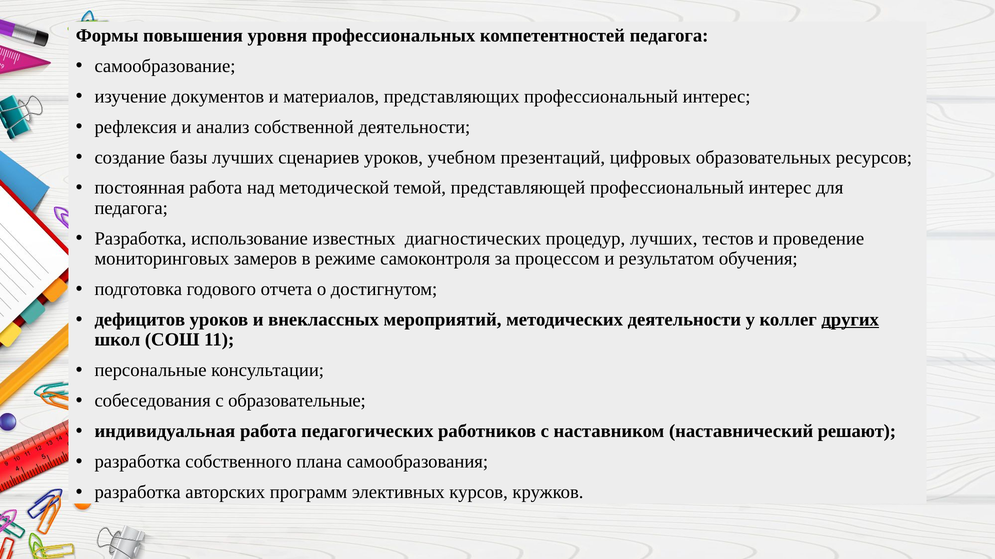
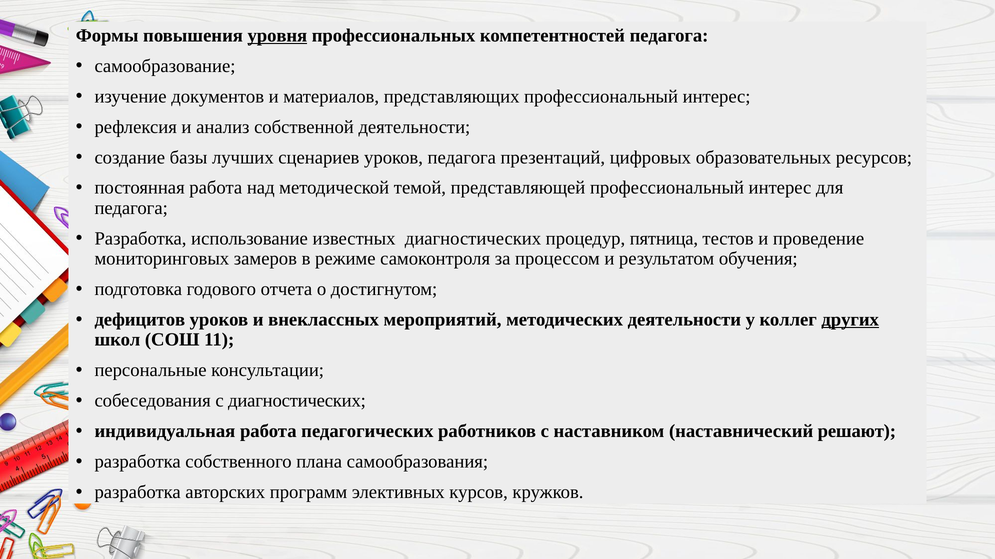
уровня underline: none -> present (277, 35)
уроков учебном: учебном -> педагога (462, 158)
процедур лучших: лучших -> пятница (664, 239)
с образовательные: образовательные -> диагностических (297, 401)
